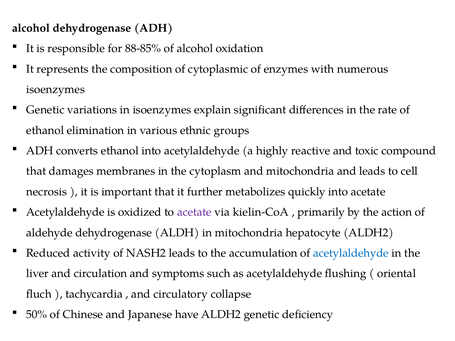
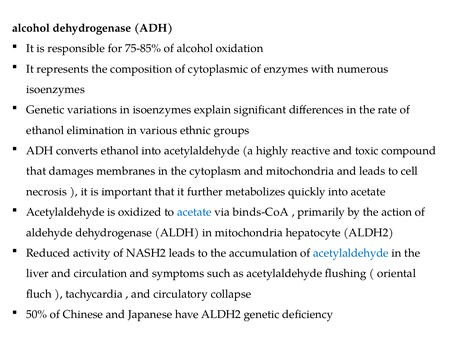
88-85%: 88-85% -> 75-85% (143, 49)
acetate colour: purple -> blue (194, 212)
kielin-CoA: kielin-CoA -> binds-CoA (261, 212)
